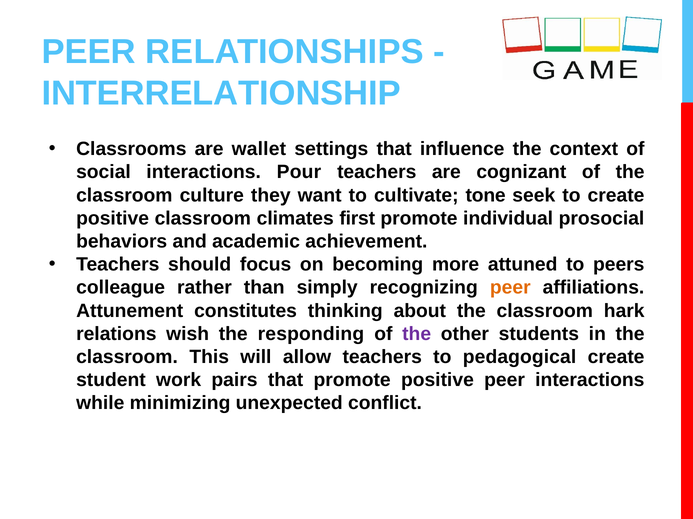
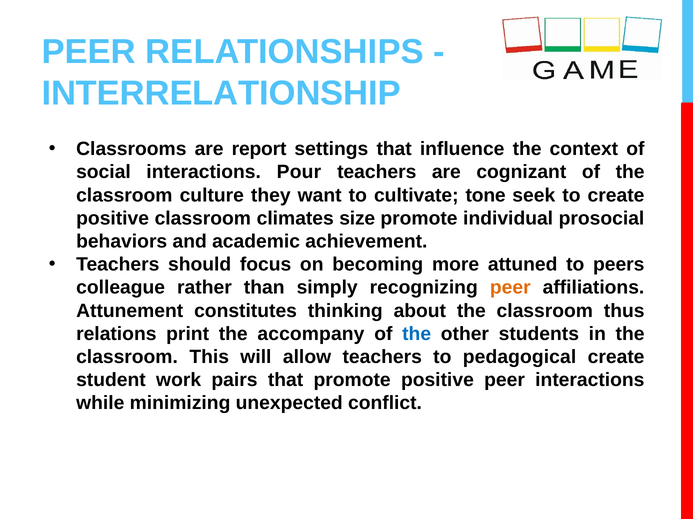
wallet: wallet -> report (259, 149)
first: first -> size (357, 219)
hark: hark -> thus (624, 311)
wish: wish -> print (188, 334)
responding: responding -> accompany (311, 334)
the colour: purple -> blue (417, 334)
